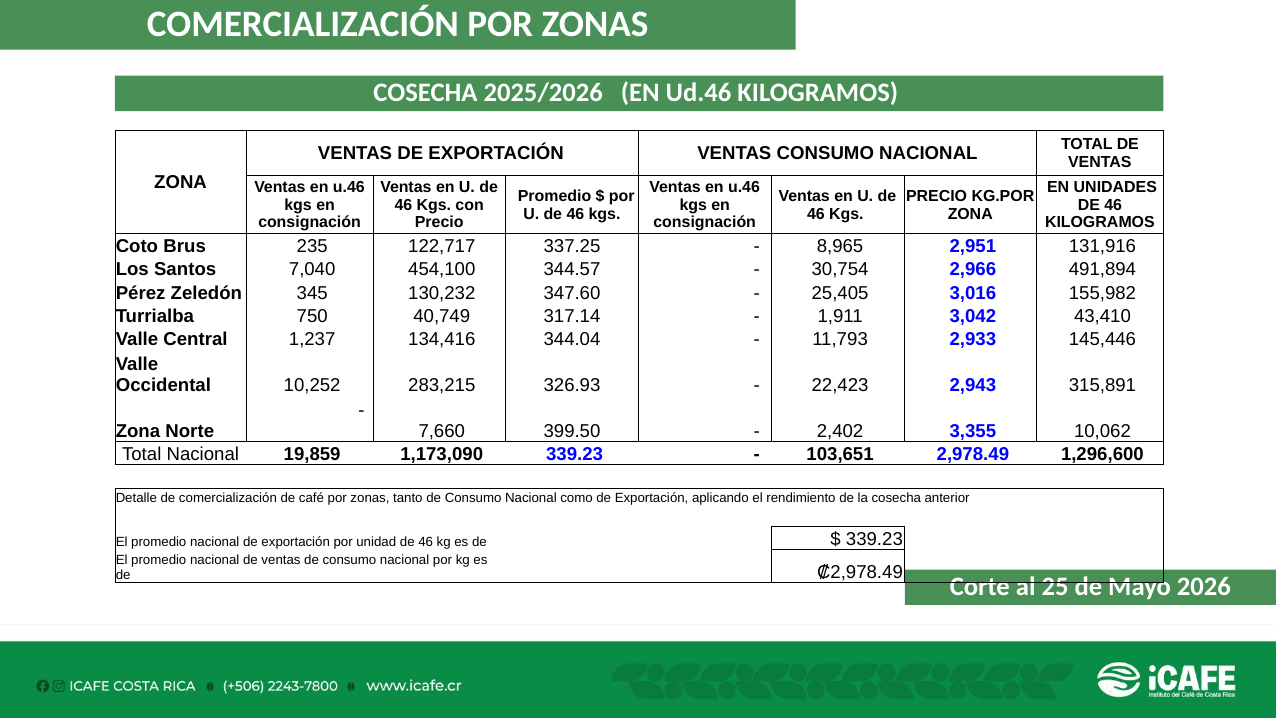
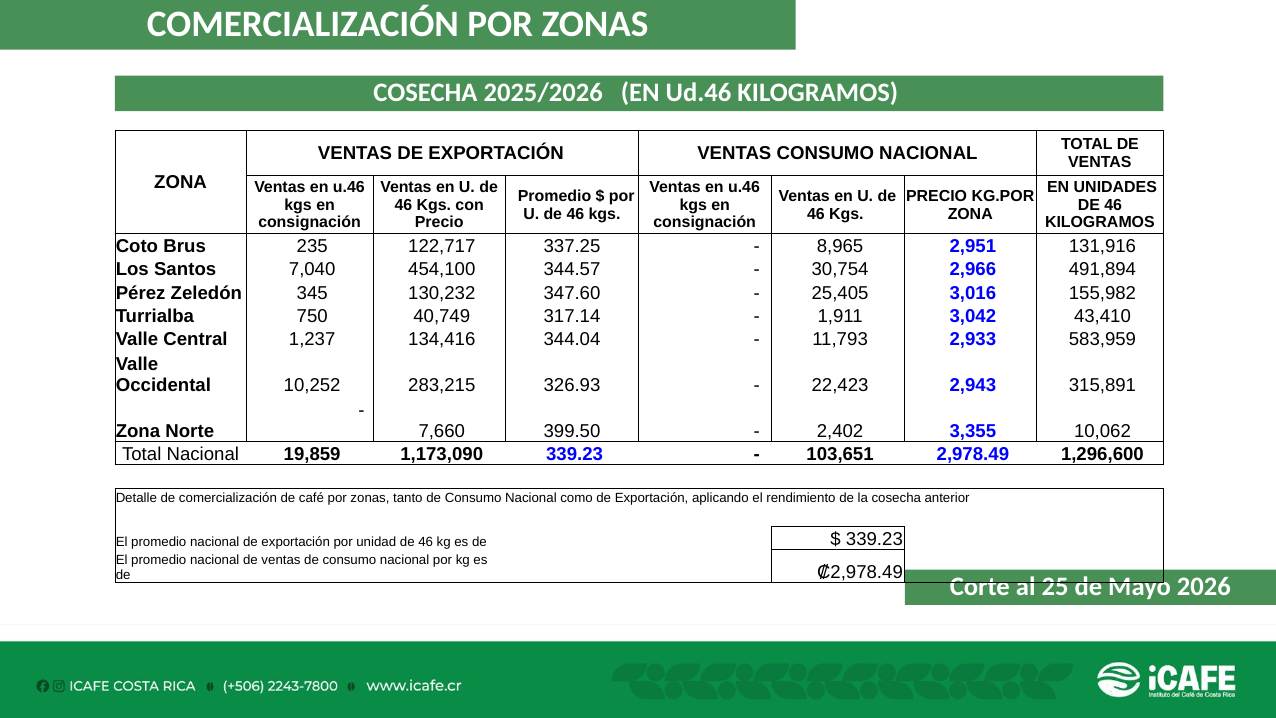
145,446: 145,446 -> 583,959 (1102, 340)
